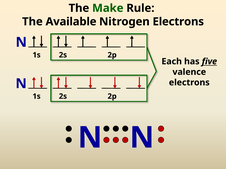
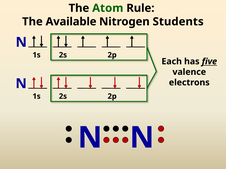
Make: Make -> Atom (108, 8)
Nitrogen Electrons: Electrons -> Students (178, 22)
